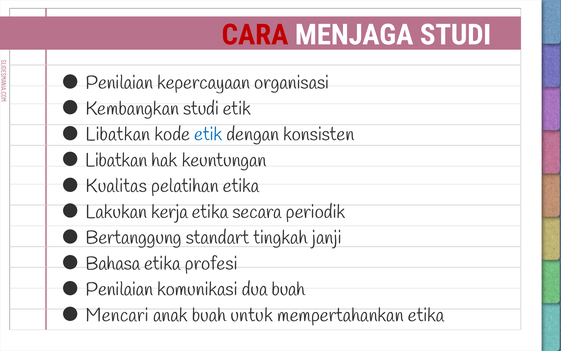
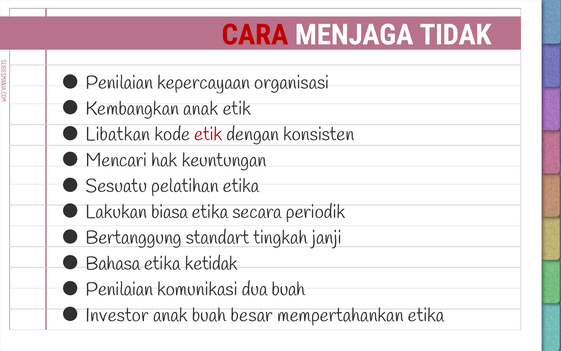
MENJAGA STUDI: STUDI -> TIDAK (456, 35)
Kembangkan studi: studi -> anak (201, 109)
etik colour: blue -> red (208, 134)
Libatkan: Libatkan -> Mencari (116, 160)
Kualitas: Kualitas -> Sesuatu (116, 186)
kerja: kerja -> biasa (170, 212)
profesi: profesi -> ketidak (211, 263)
Mencari: Mencari -> Investor (117, 315)
untuk: untuk -> besar (252, 315)
